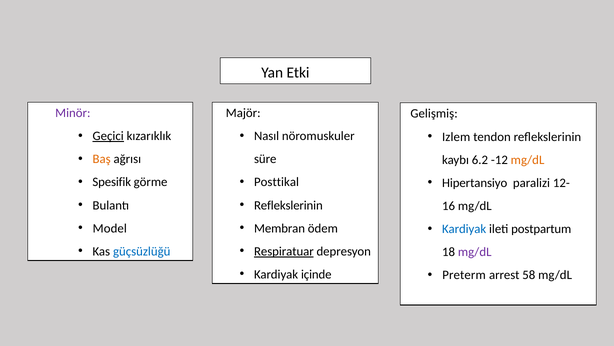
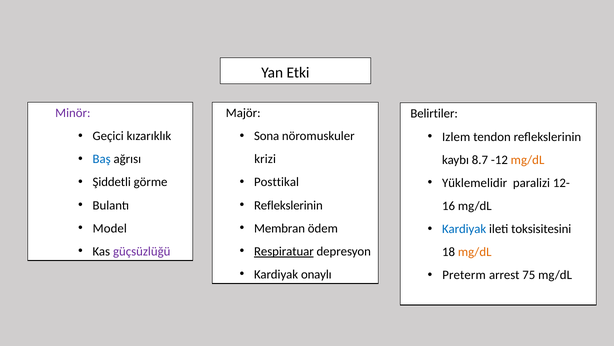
Gelişmiş: Gelişmiş -> Belirtiler (434, 114)
Geçici underline: present -> none (108, 136)
Nasıl: Nasıl -> Sona (267, 136)
Baş colour: orange -> blue (102, 159)
süre: süre -> krizi (265, 159)
6.2: 6.2 -> 8.7 (480, 160)
Spesifik: Spesifik -> Şiddetli (112, 182)
Hipertansiyo: Hipertansiyo -> Yüklemelidir (475, 183)
postpartum: postpartum -> toksisitesini (541, 229)
güçsüzlüğü colour: blue -> purple (142, 251)
mg/dL colour: purple -> orange (475, 252)
içinde: içinde -> onaylı (316, 274)
58: 58 -> 75 (529, 275)
